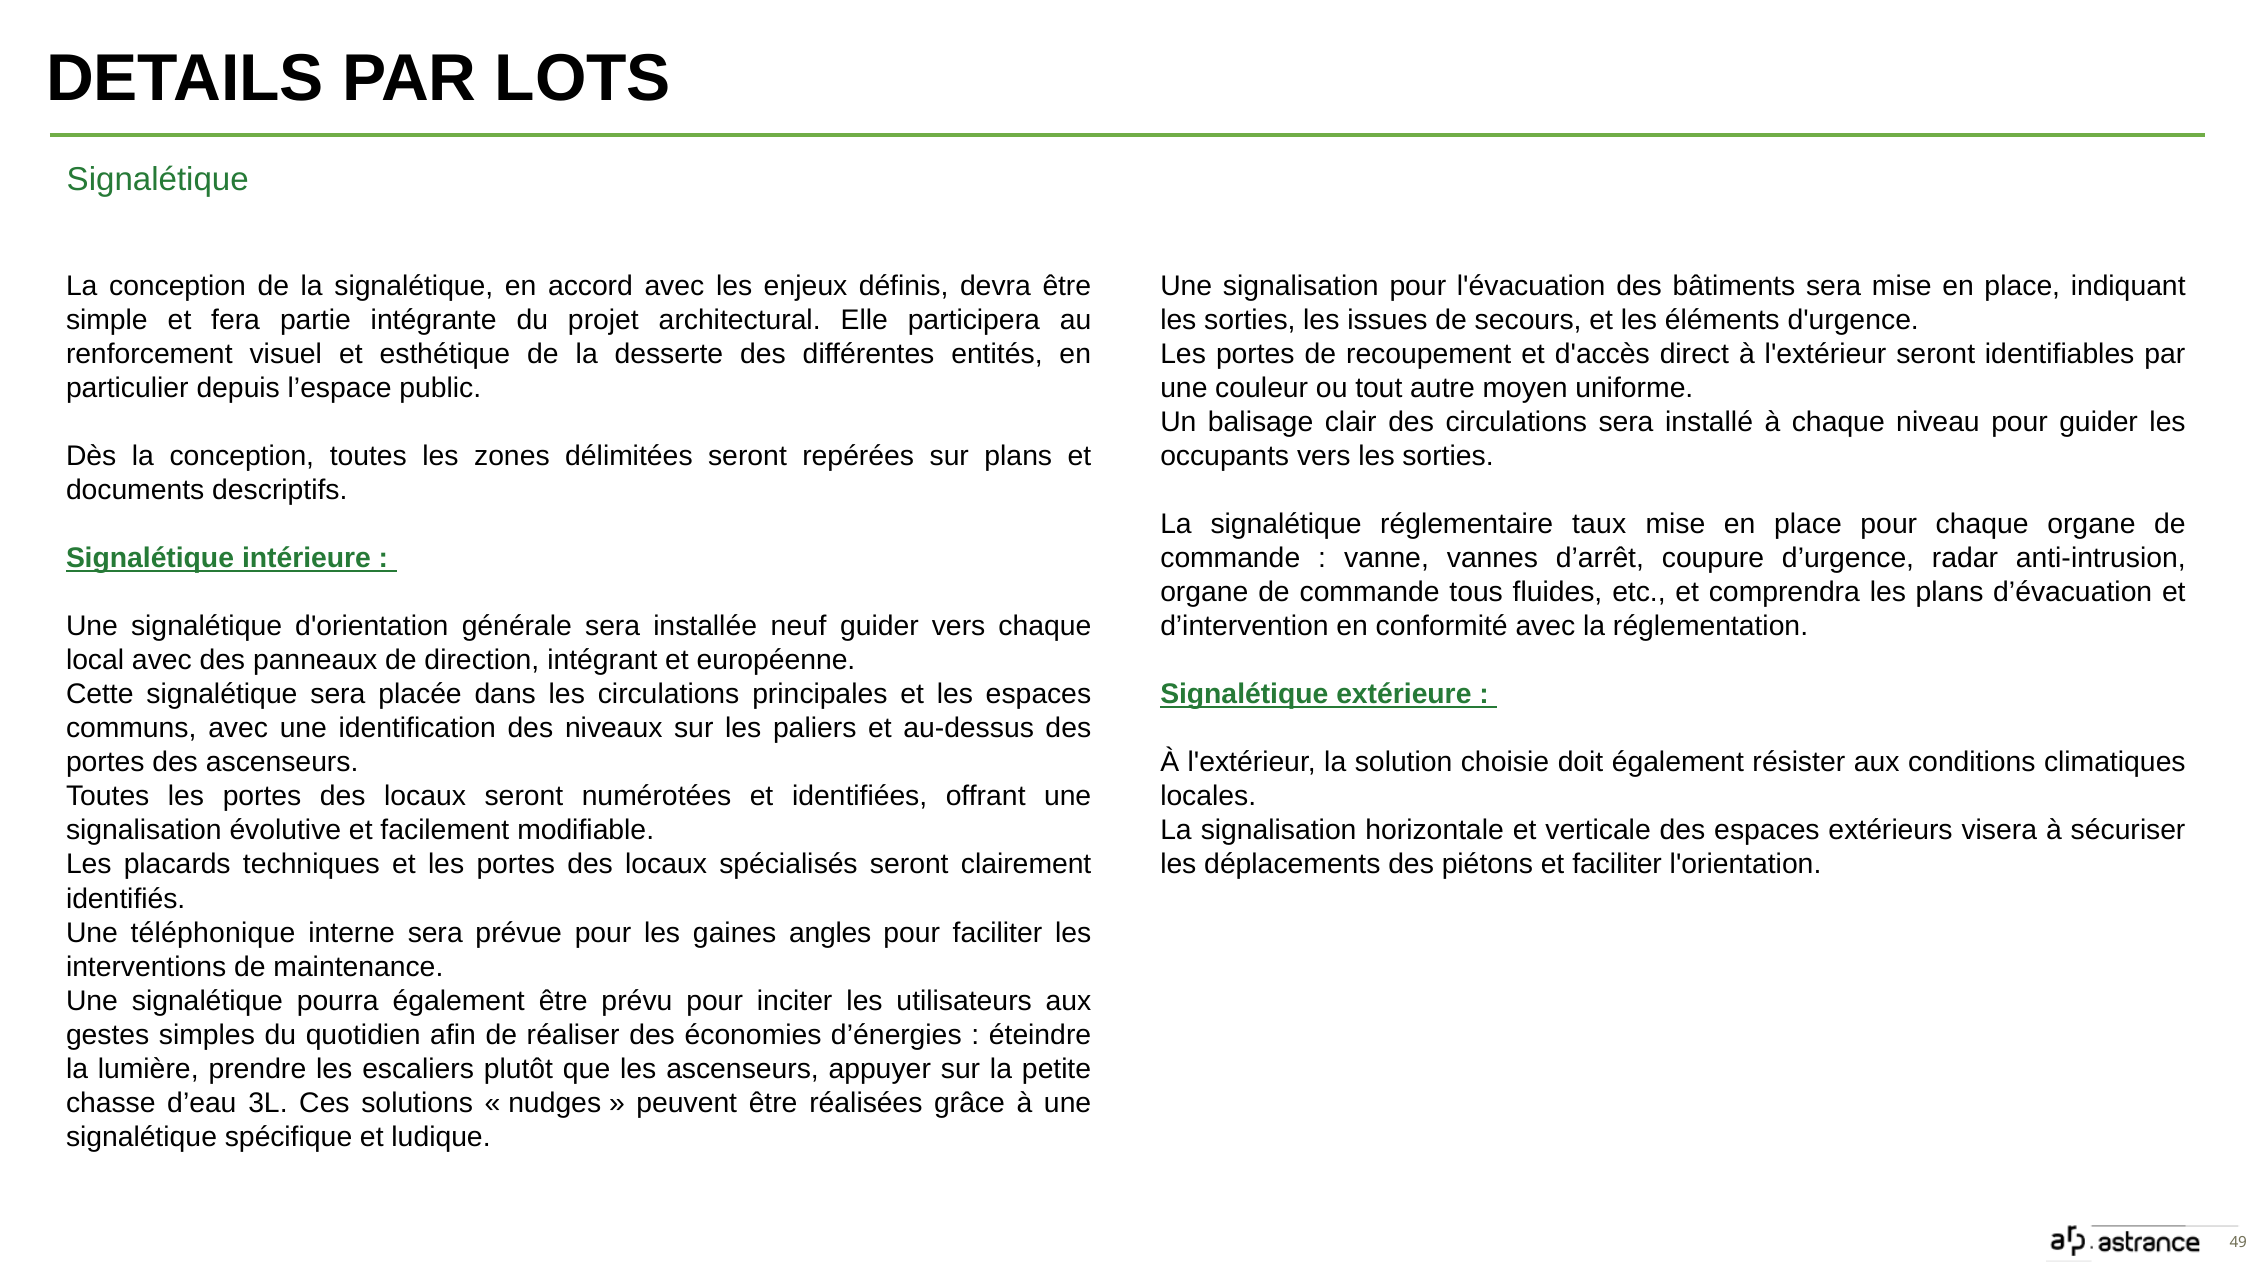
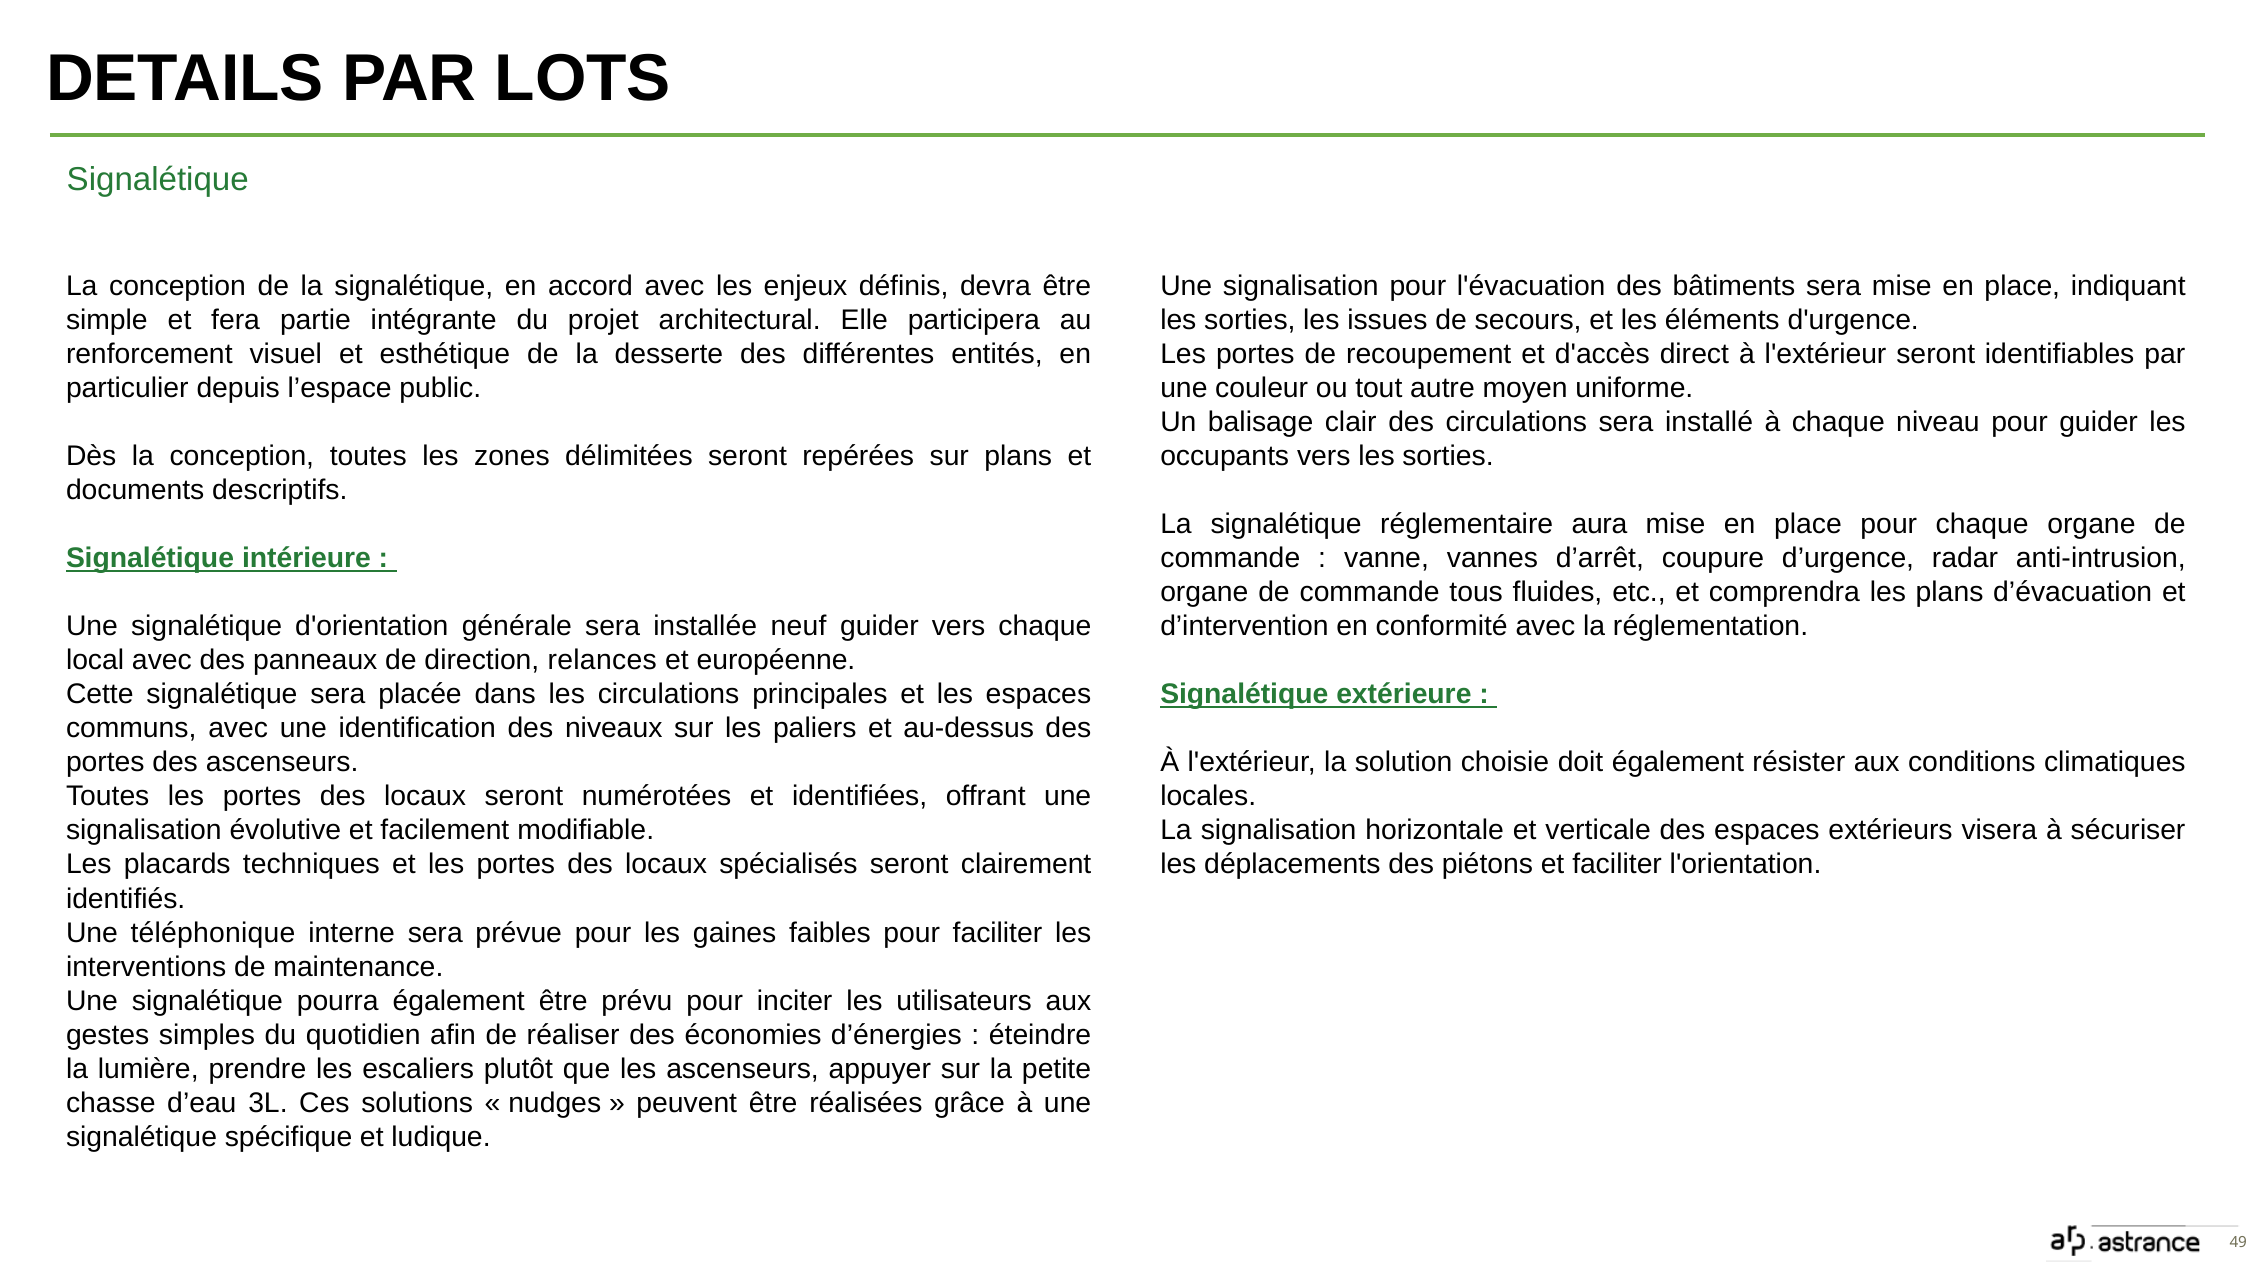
taux: taux -> aura (1599, 524)
intégrant: intégrant -> relances (602, 660)
angles: angles -> faibles (830, 932)
